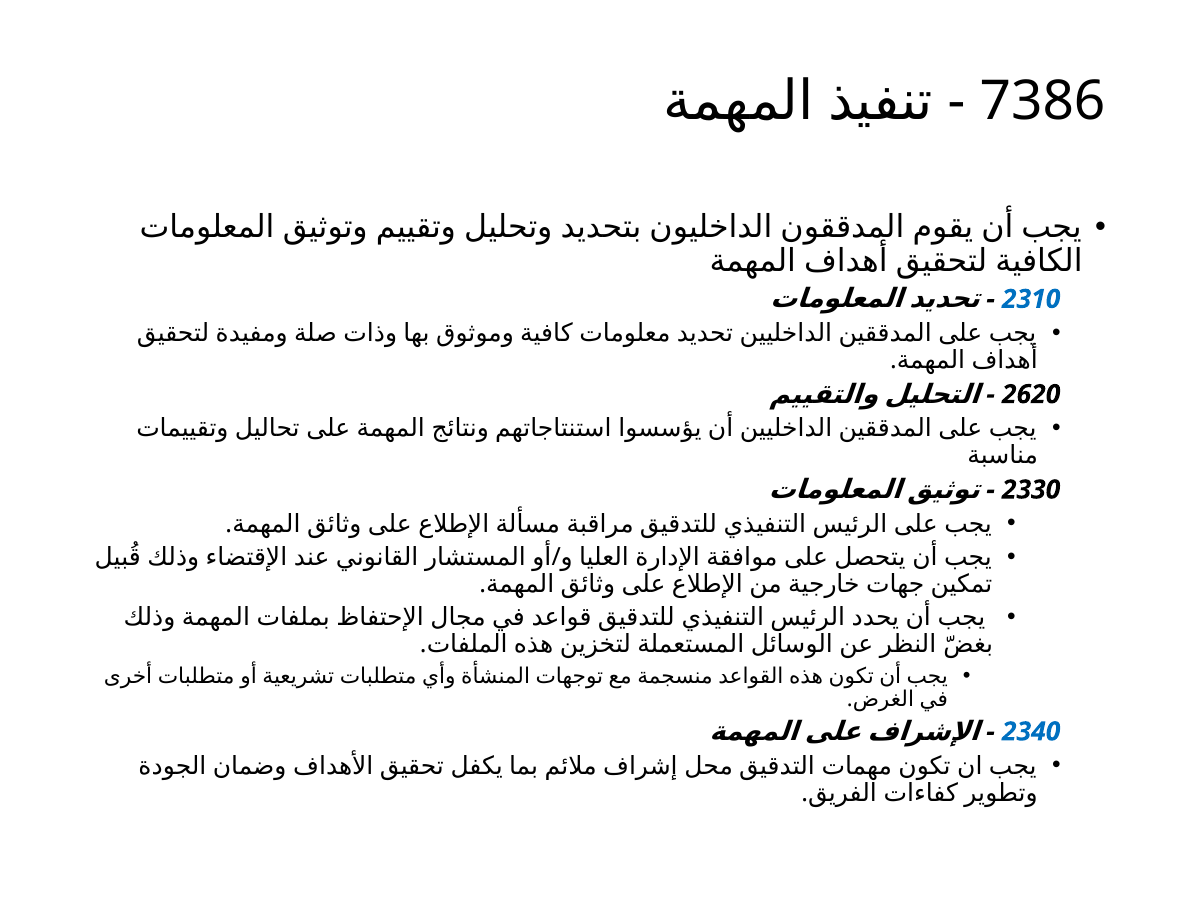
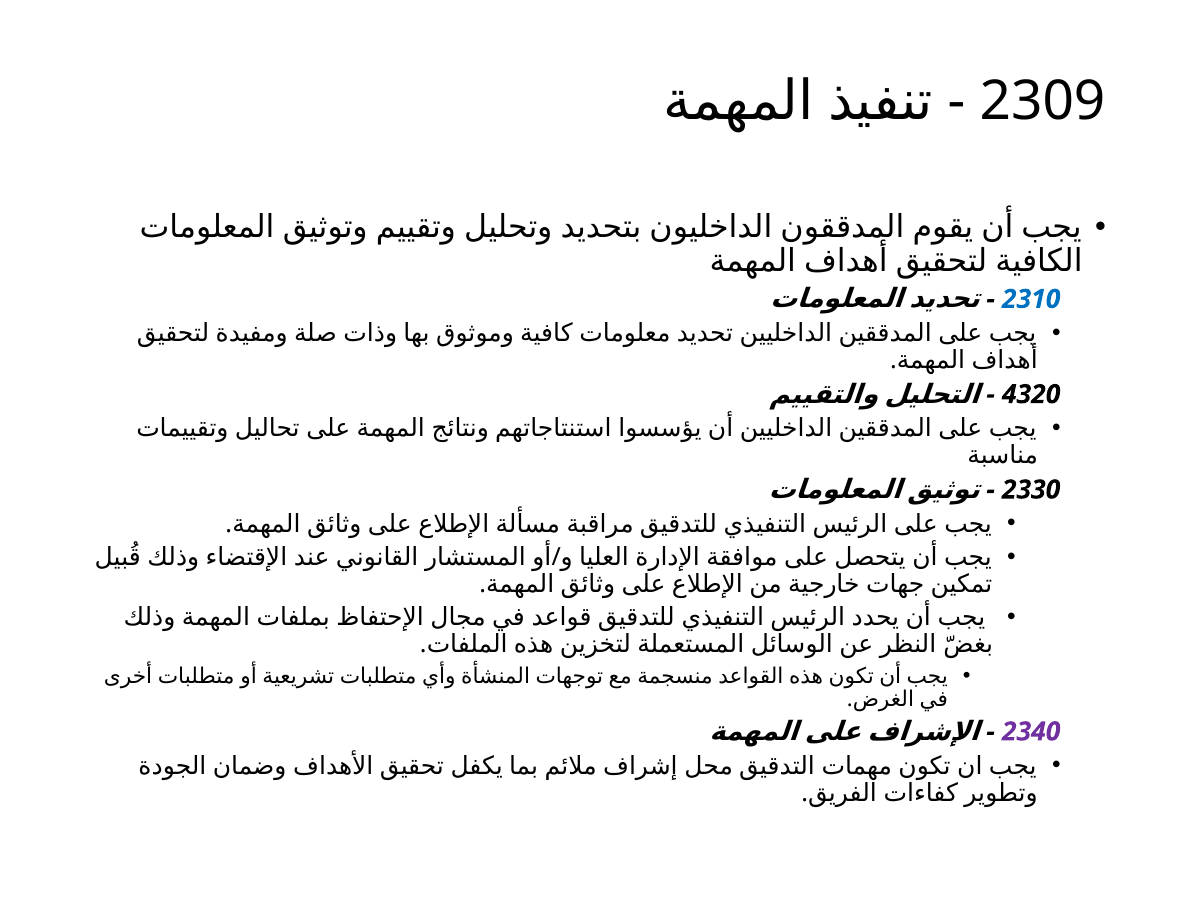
7386: 7386 -> 2309 (1043, 102)
2620: 2620 -> 4320 (1031, 394)
2340 colour: blue -> purple (1031, 732)
